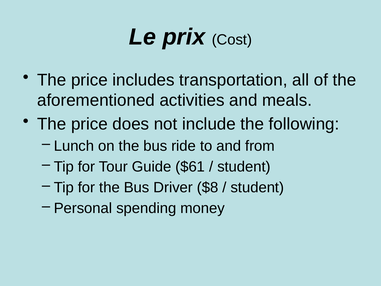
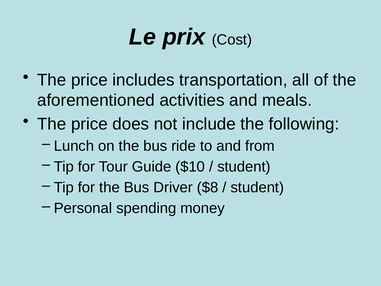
$61: $61 -> $10 (190, 167)
